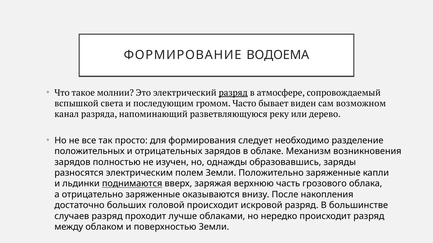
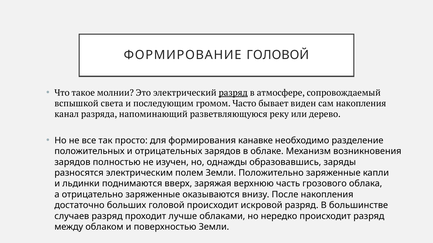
ФОРМИРОВАНИЕ ВОДОЕМА: ВОДОЕМА -> ГОЛОВОЙ (278, 55)
сам возможном: возможном -> накопления (361, 104)
следует: следует -> канавке (256, 141)
поднимаются underline: present -> none (132, 184)
